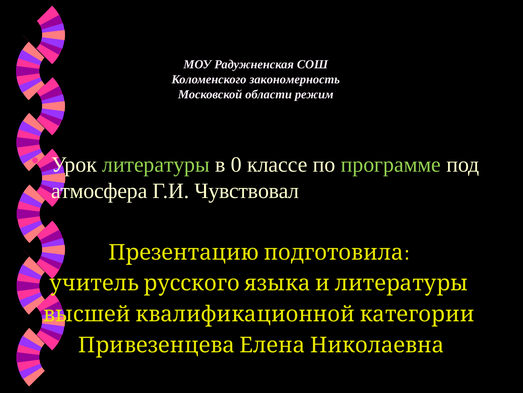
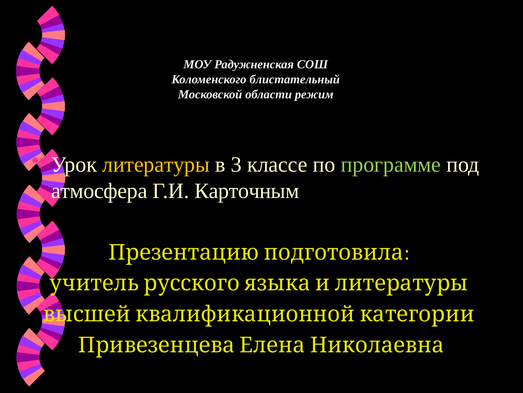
закономерность: закономерность -> блистательный (295, 79)
литературы colour: light green -> yellow (156, 164)
0: 0 -> 3 (236, 164)
Чувствовал: Чувствовал -> Карточным (247, 190)
